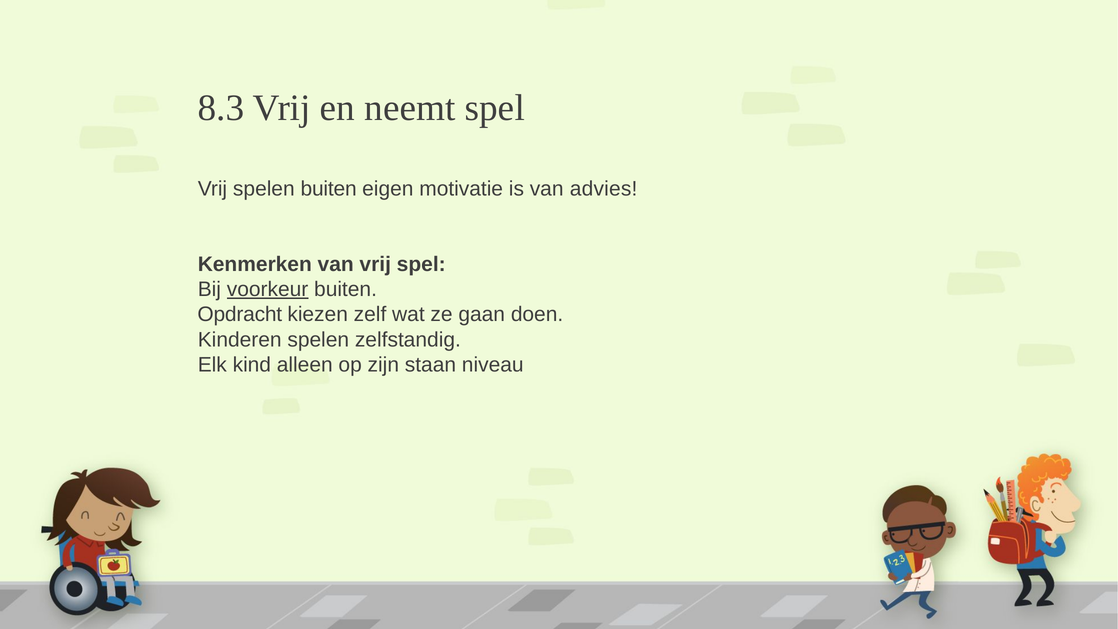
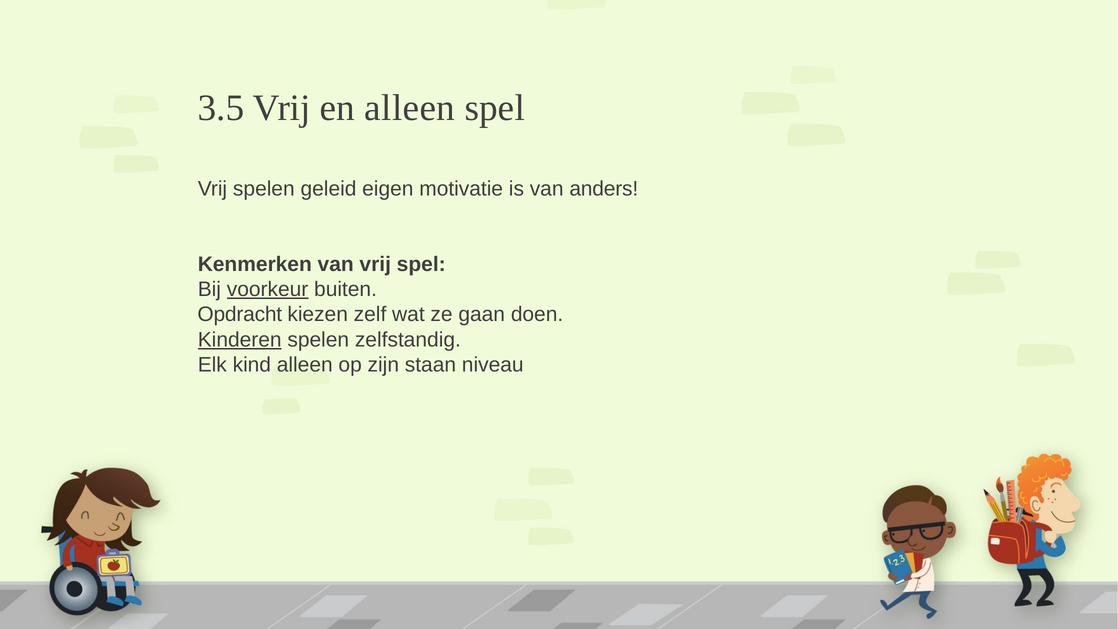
8.3: 8.3 -> 3.5 (221, 108)
en neemt: neemt -> alleen (410, 108)
spelen buiten: buiten -> geleid (329, 189)
advies: advies -> anders (604, 189)
Kinderen underline: none -> present (240, 340)
